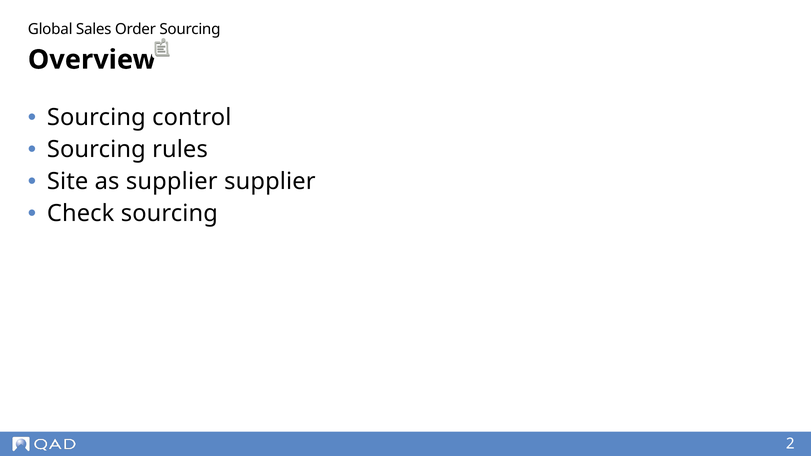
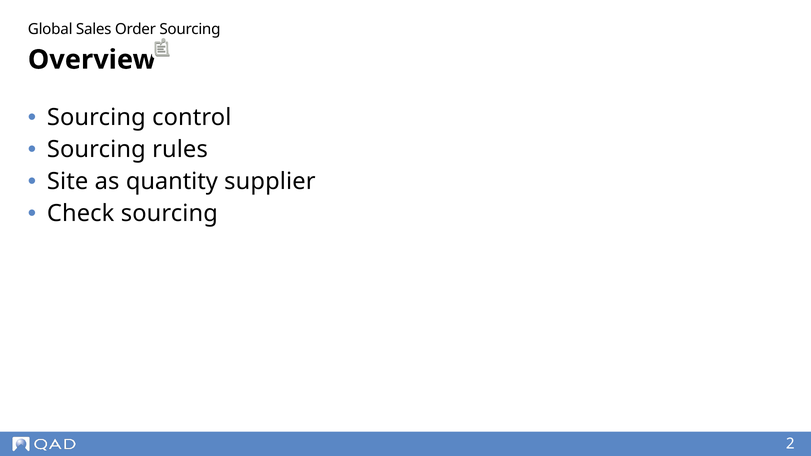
as supplier: supplier -> quantity (172, 182)
